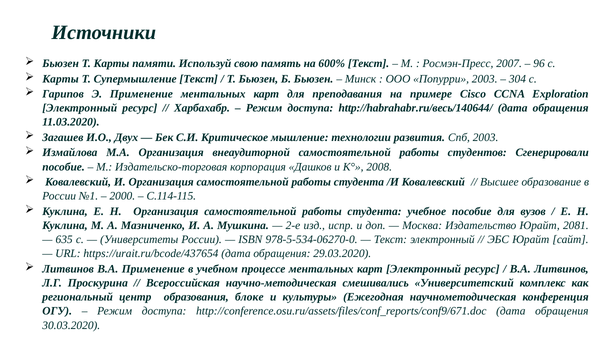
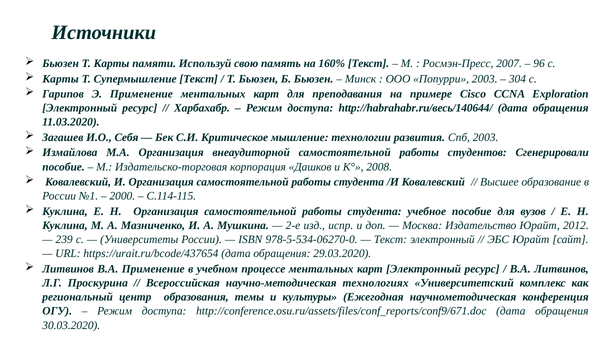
600%: 600% -> 160% (332, 63)
Двух: Двух -> Себя (126, 137)
2081: 2081 -> 2012 (576, 226)
635: 635 -> 239 (64, 240)
смешивались: смешивались -> технологиях (376, 283)
блоке: блоке -> темы (249, 297)
